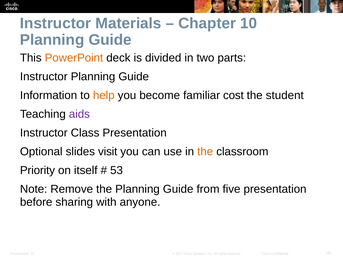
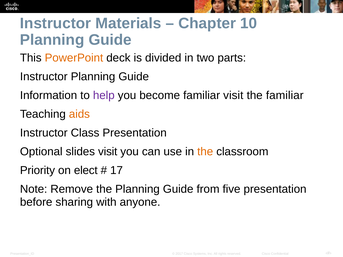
help colour: orange -> purple (104, 95)
familiar cost: cost -> visit (233, 95)
the student: student -> familiar (285, 95)
aids colour: purple -> orange (79, 114)
itself: itself -> elect (86, 170)
53: 53 -> 17 (117, 170)
